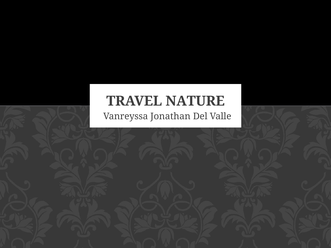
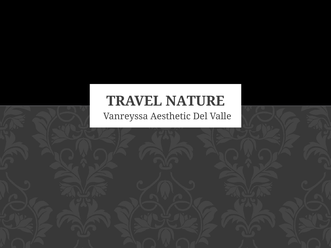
Jonathan: Jonathan -> Aesthetic (170, 117)
